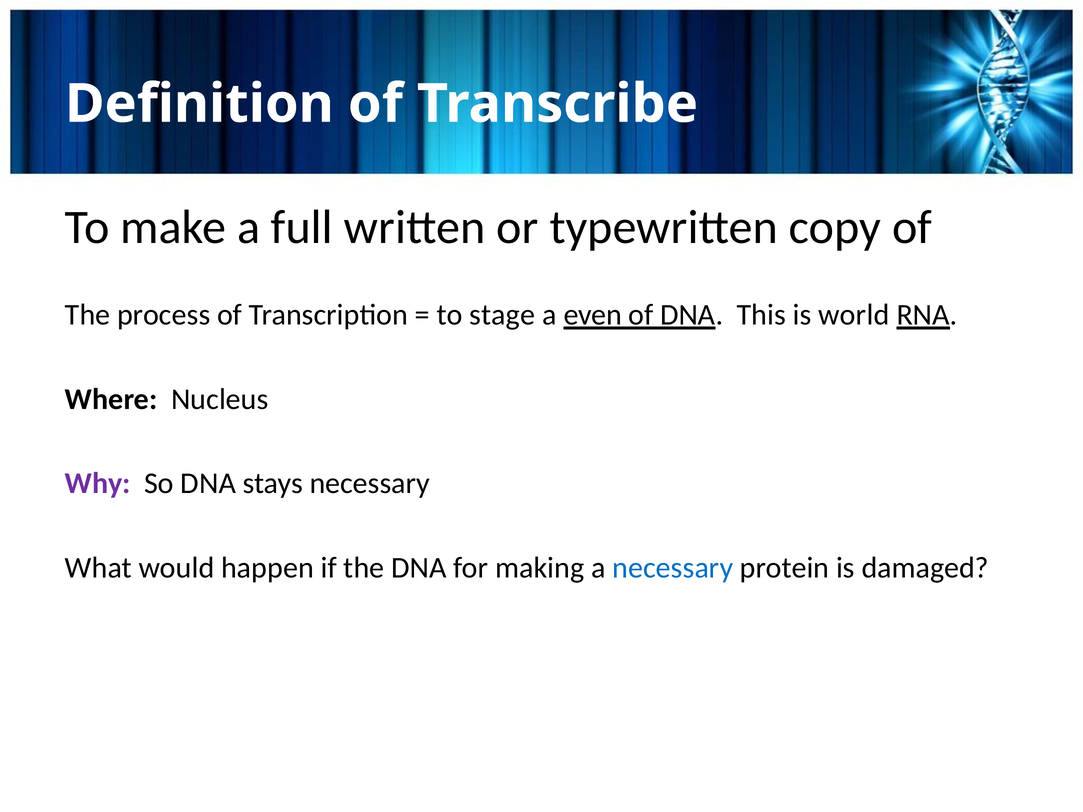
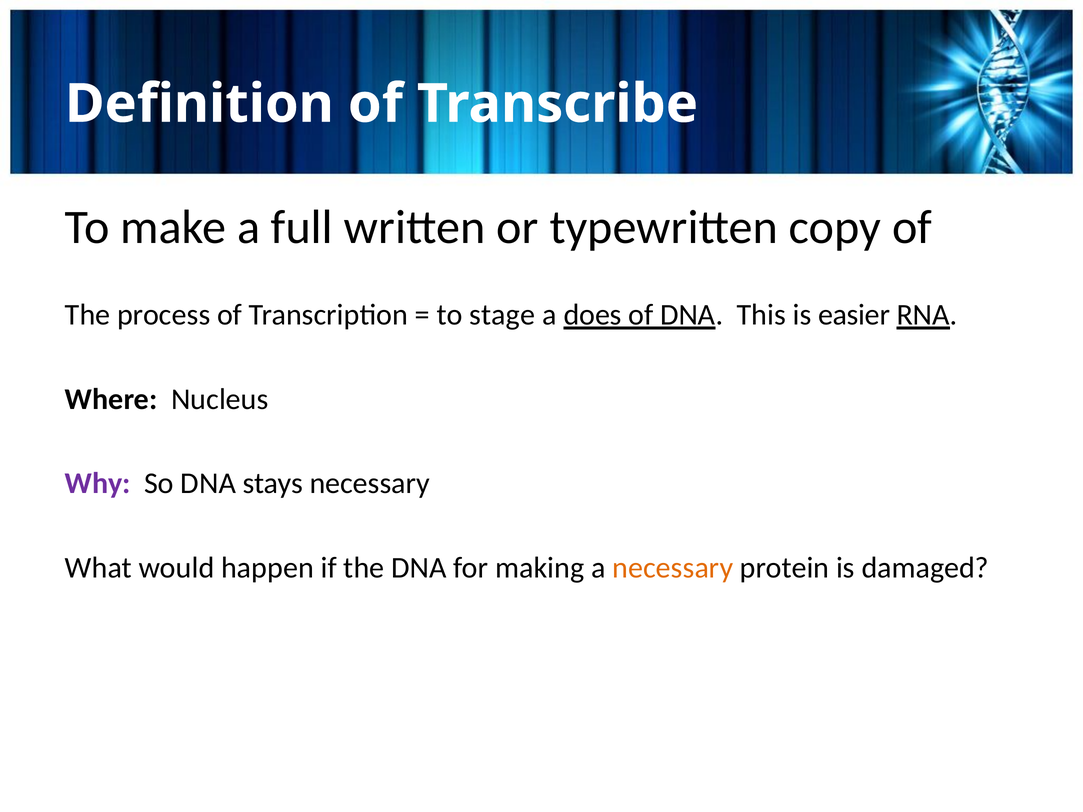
even: even -> does (593, 315)
world: world -> easier (854, 315)
necessary colour: blue -> orange (673, 568)
